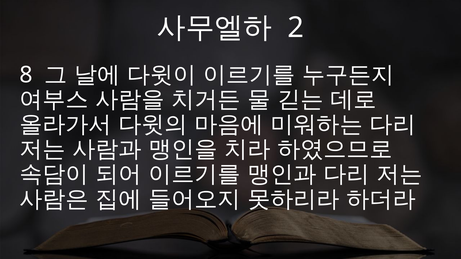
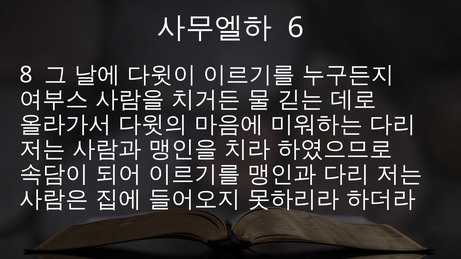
2: 2 -> 6 (296, 28)
